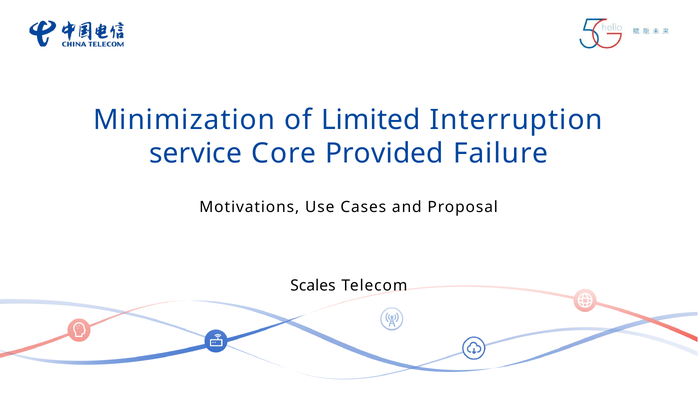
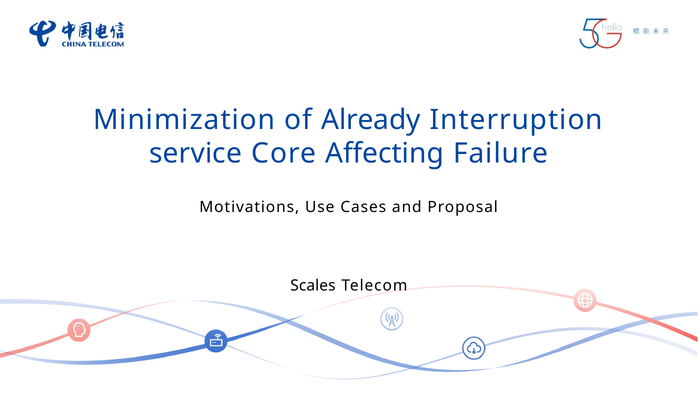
Limited: Limited -> Already (371, 120)
Provided: Provided -> Affecting (384, 153)
